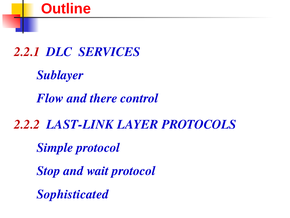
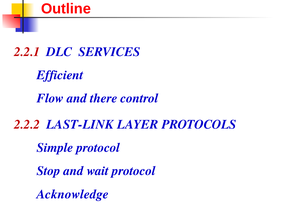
Sublayer: Sublayer -> Efficient (60, 75)
Sophisticated: Sophisticated -> Acknowledge (73, 194)
